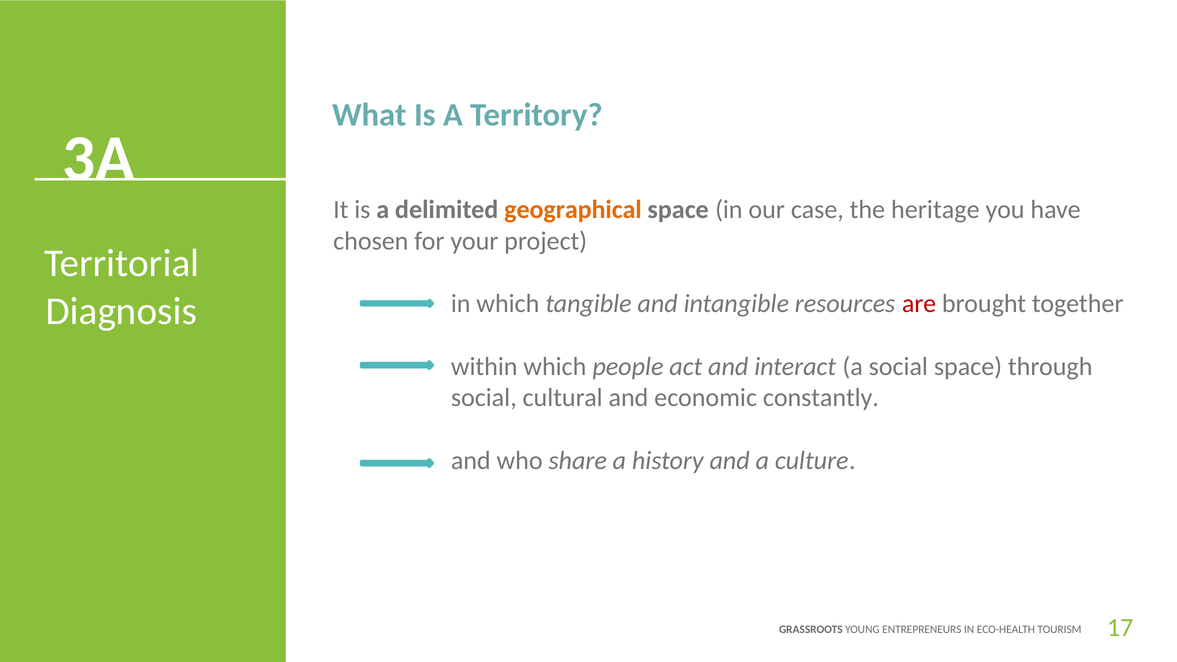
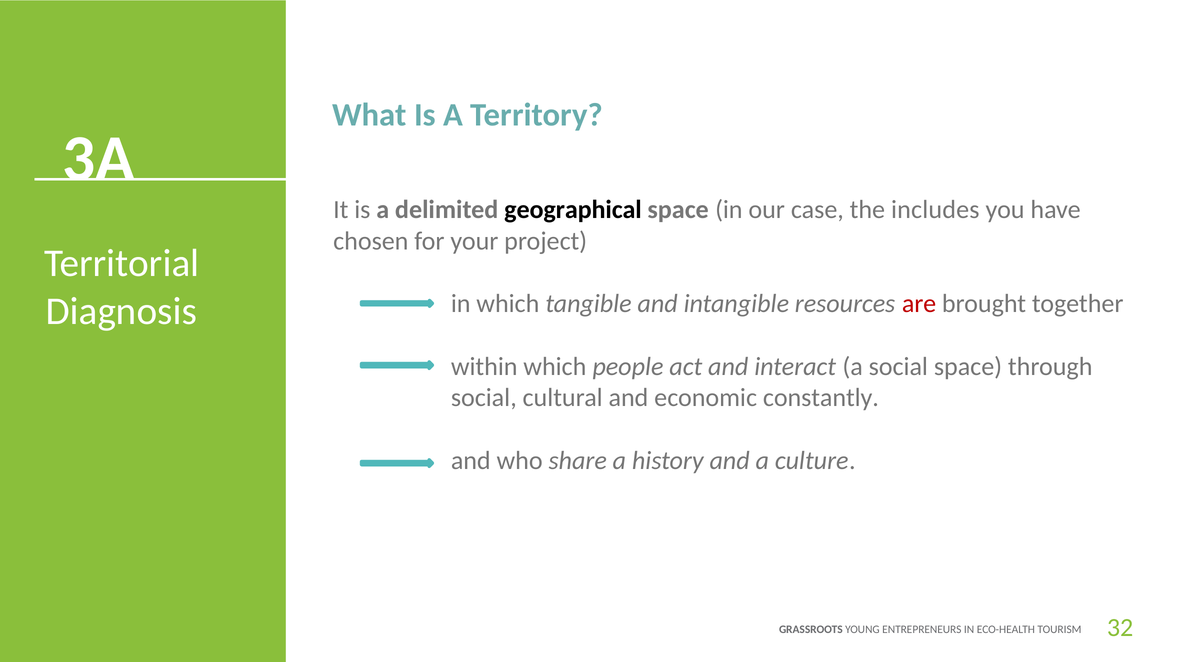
geographical colour: orange -> black (573, 210)
heritage: heritage -> includes (935, 210)
17: 17 -> 32 (1120, 627)
